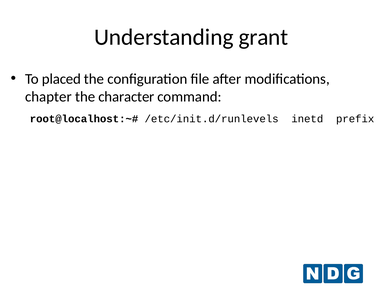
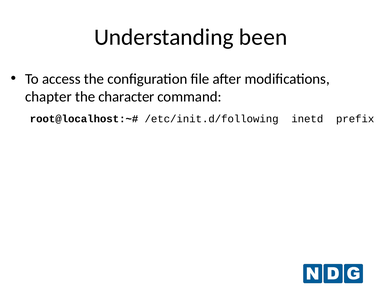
grant: grant -> been (263, 37)
placed: placed -> access (61, 79)
/etc/init.d/runlevels: /etc/init.d/runlevels -> /etc/init.d/following (212, 119)
